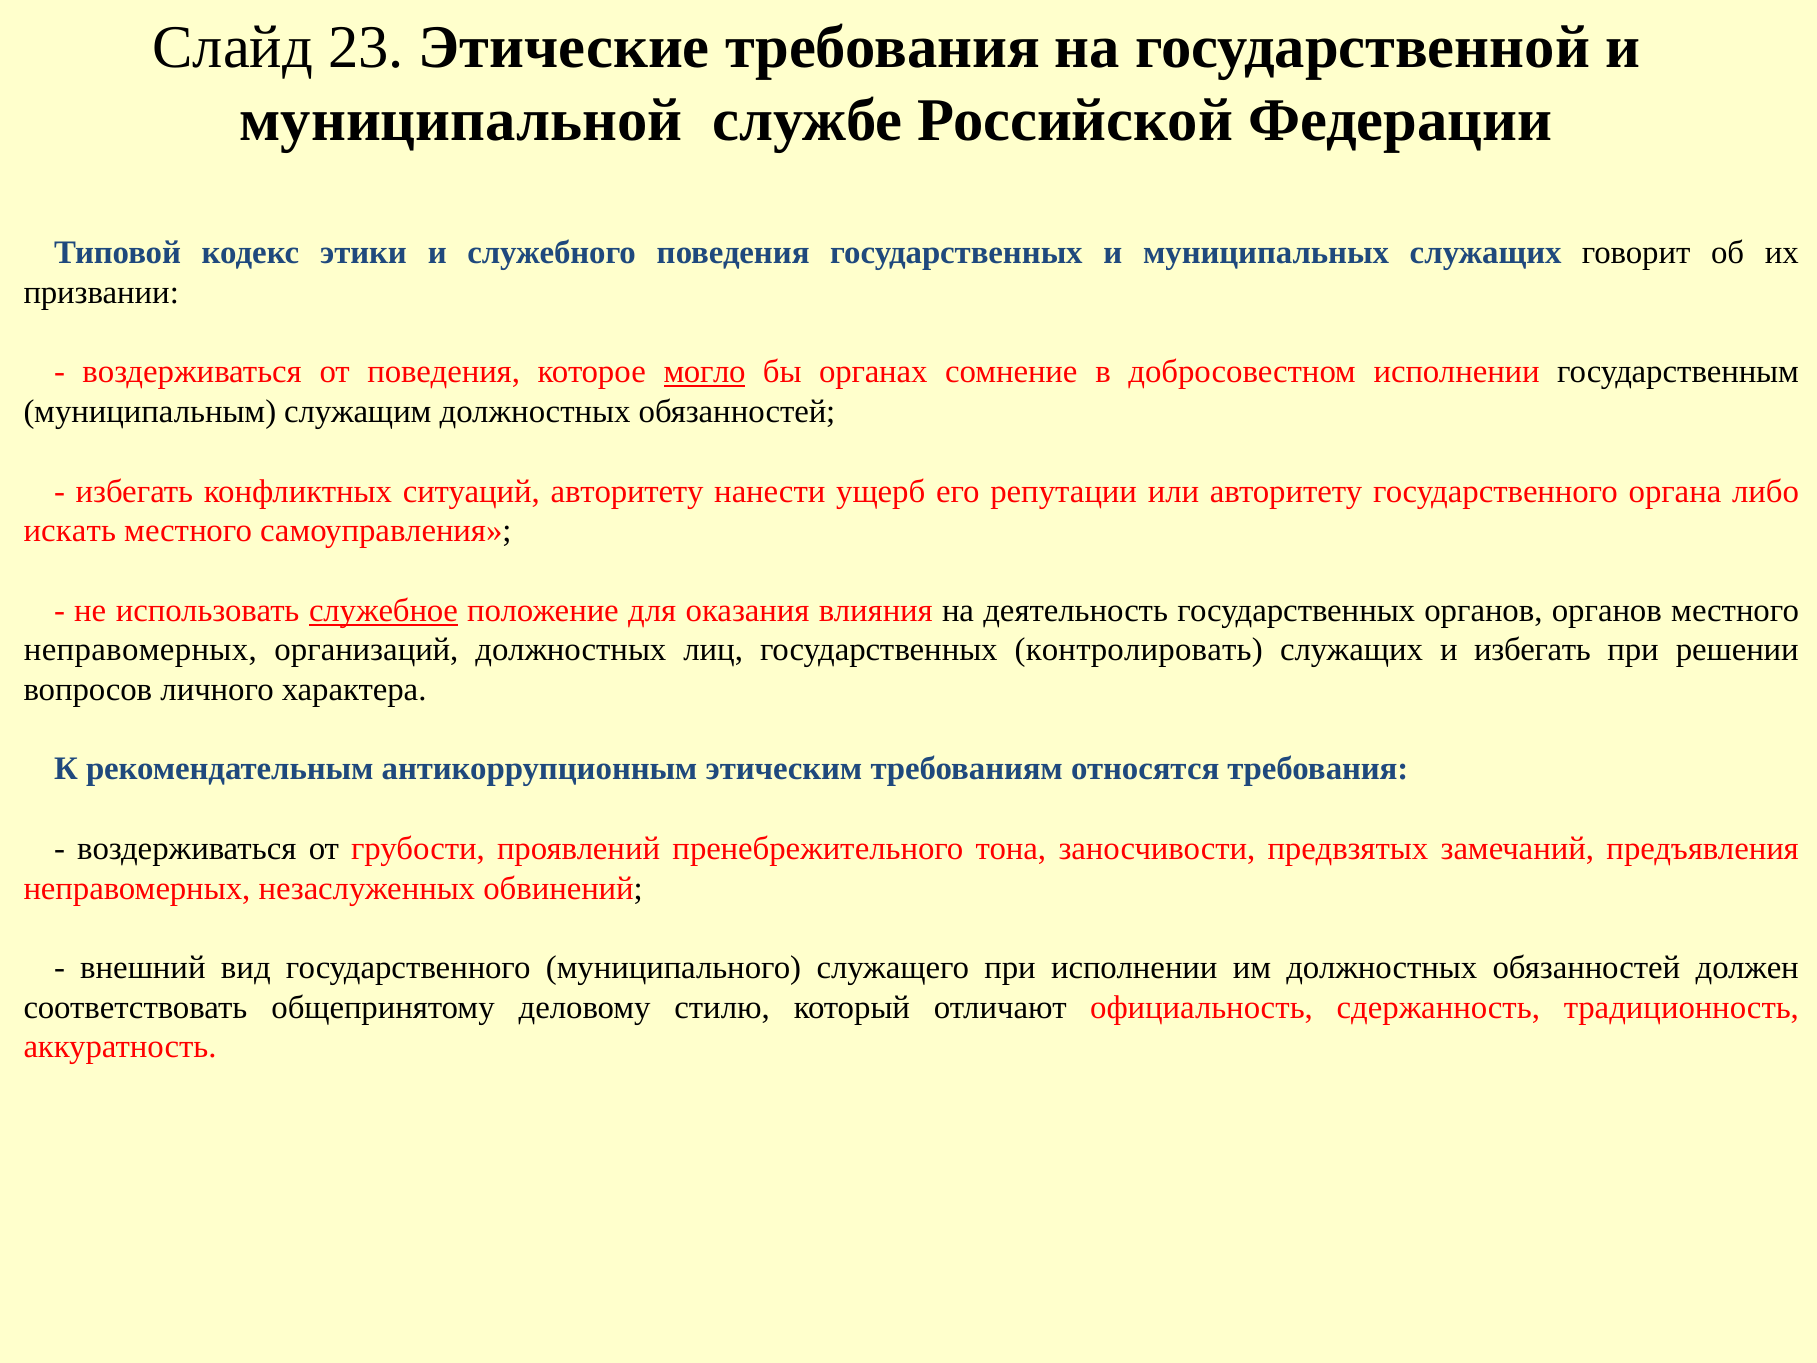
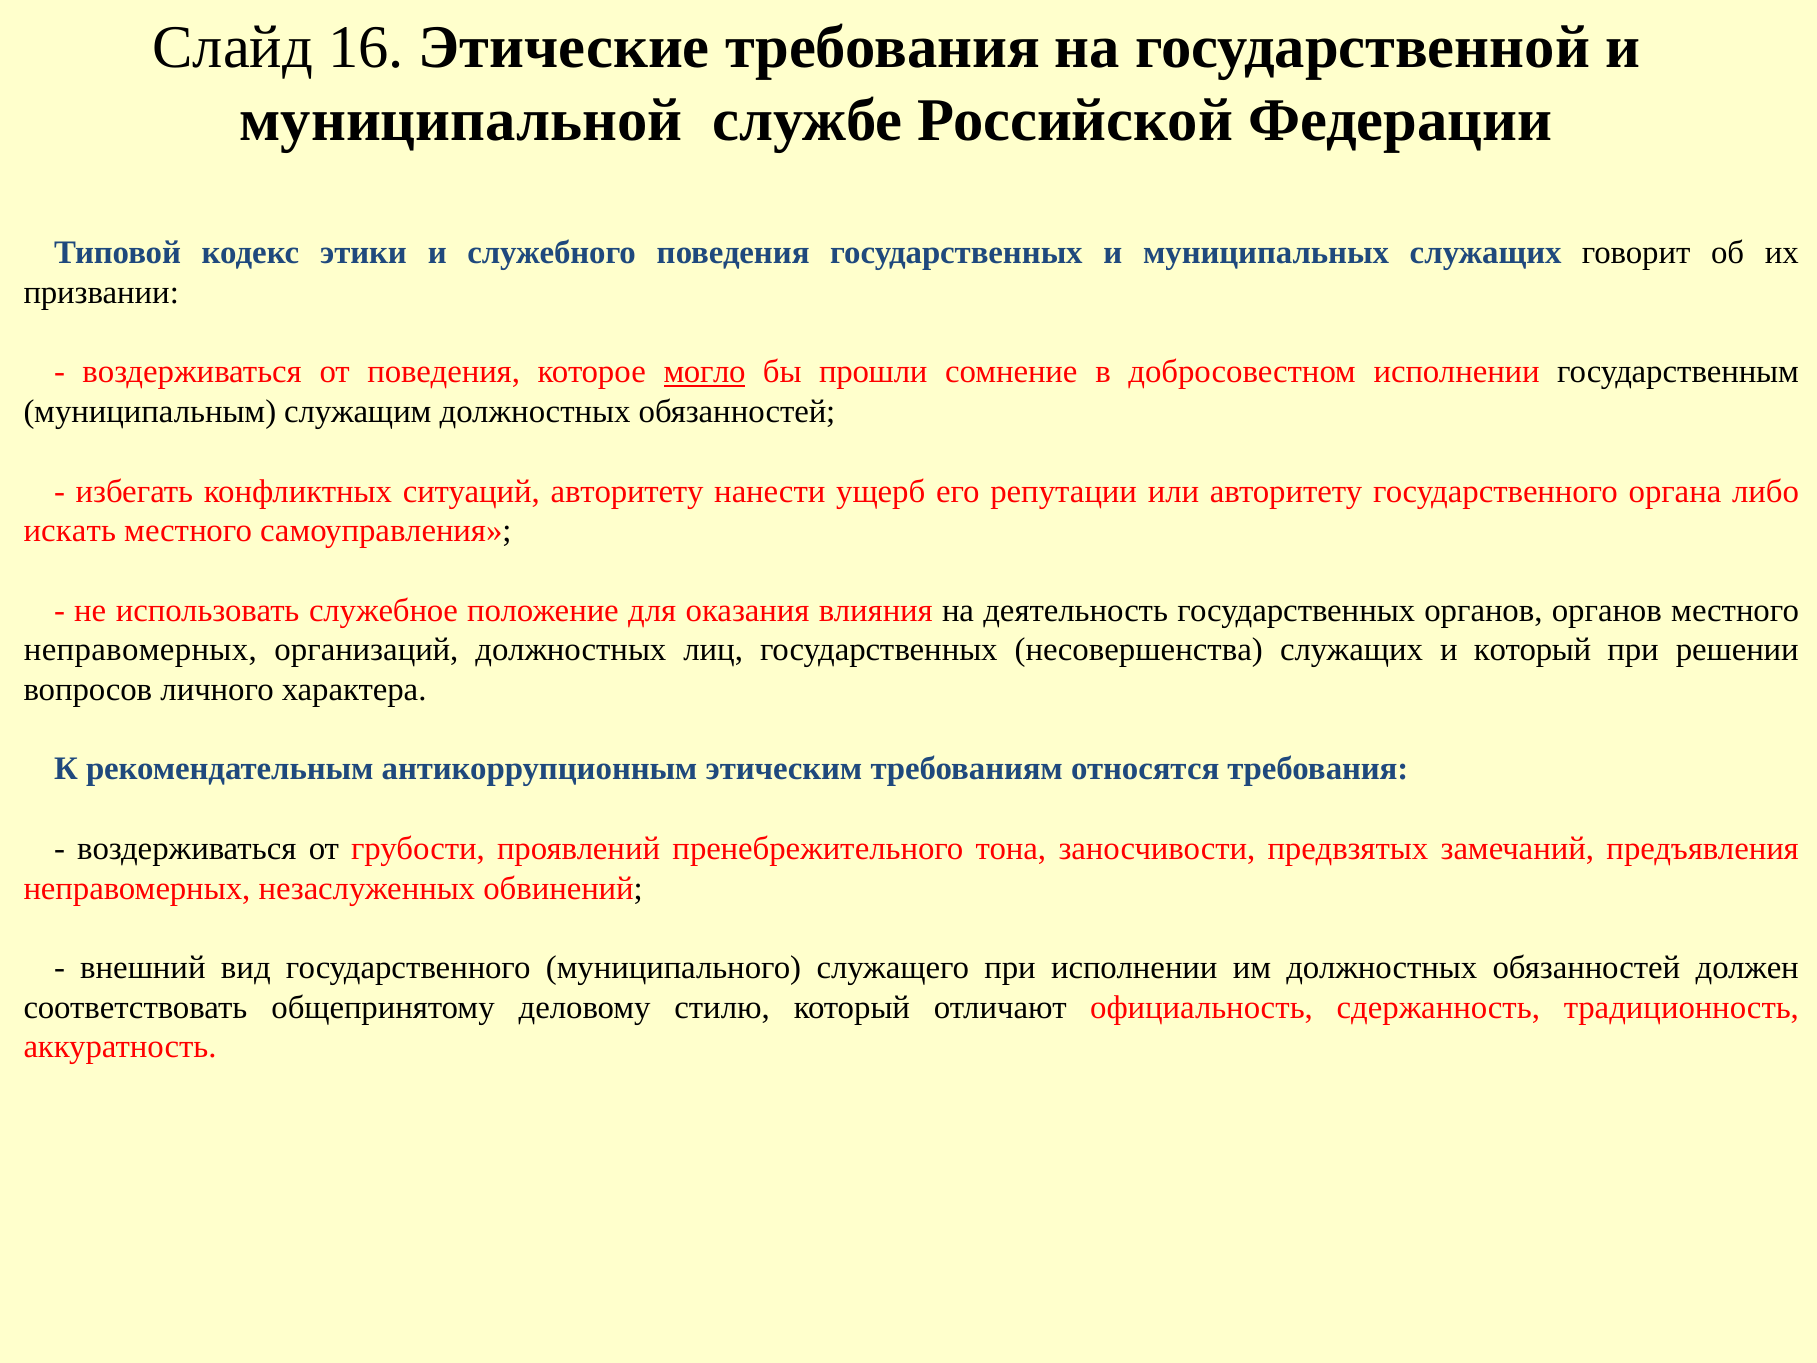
23: 23 -> 16 (366, 47)
органах: органах -> прошли (873, 372)
служебное underline: present -> none (383, 610)
контролировать: контролировать -> несовершенства (1139, 650)
и избегать: избегать -> который (1533, 650)
